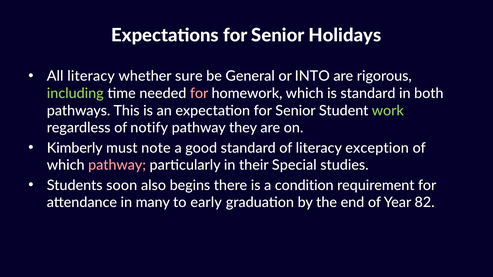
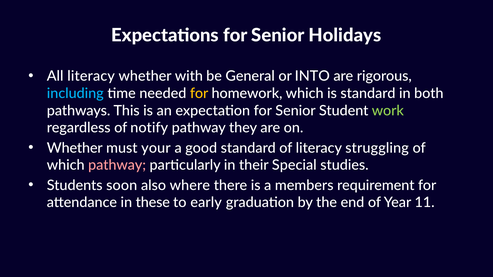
sure: sure -> with (189, 76)
including colour: light green -> light blue (75, 93)
for colour: pink -> yellow (199, 93)
Kimberly: Kimberly -> Whether (75, 148)
note: note -> your (156, 148)
exception: exception -> struggling (377, 148)
begins: begins -> where (190, 186)
condition: condition -> members (304, 186)
many: many -> these (153, 203)
82: 82 -> 11 (425, 203)
